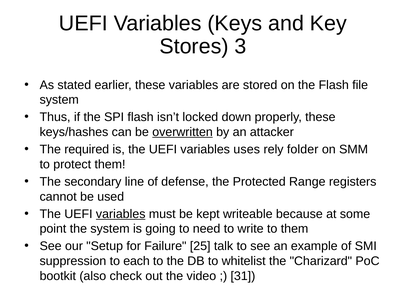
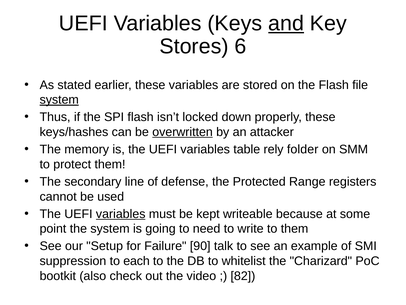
and underline: none -> present (286, 23)
3: 3 -> 6 (240, 46)
system underline: none -> present (59, 100)
required: required -> memory (87, 149)
uses: uses -> table (247, 149)
25: 25 -> 90 (200, 246)
31: 31 -> 82 (243, 276)
